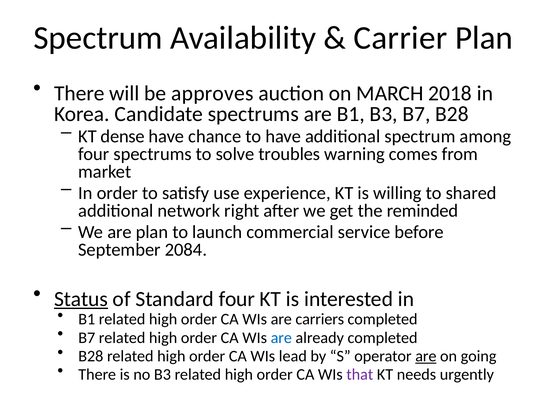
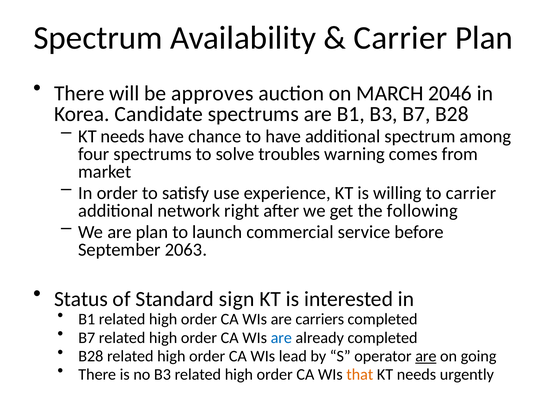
2018: 2018 -> 2046 (450, 93)
dense: dense -> needs (123, 136)
to shared: shared -> carrier (471, 193)
reminded: reminded -> following (422, 210)
2084: 2084 -> 2063 (186, 249)
Status underline: present -> none (81, 299)
Standard four: four -> sign (237, 299)
that colour: purple -> orange (360, 374)
